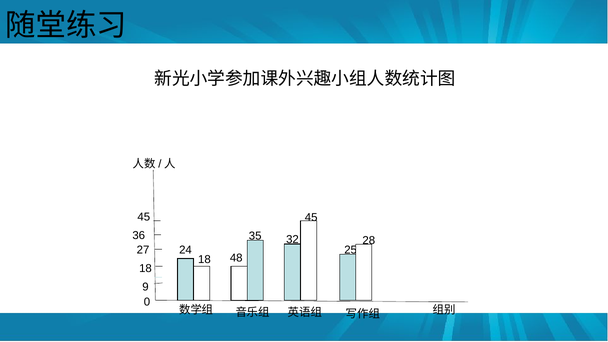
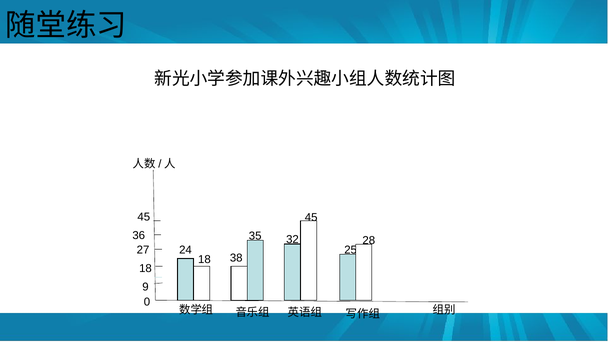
48: 48 -> 38 (236, 258)
